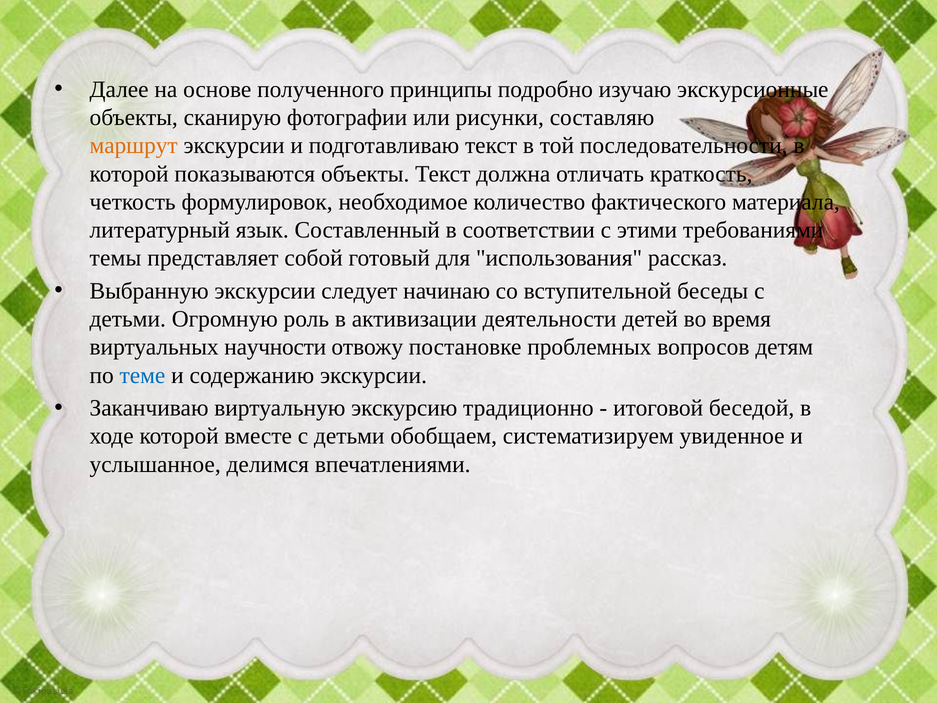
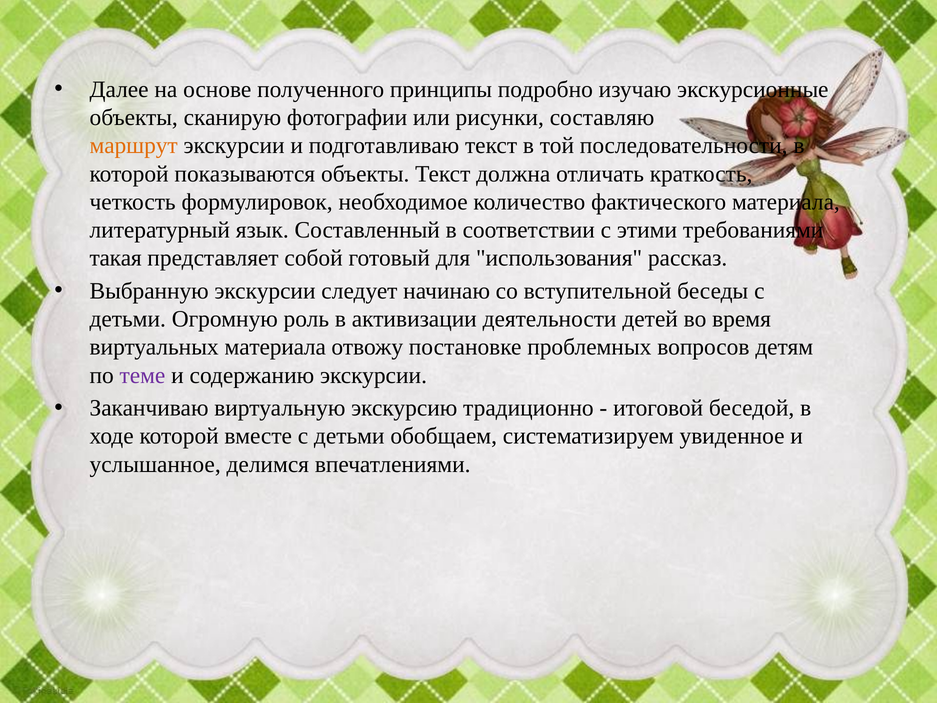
темы: темы -> такая (116, 258)
виртуальных научности: научности -> материала (275, 347)
теме colour: blue -> purple (142, 375)
